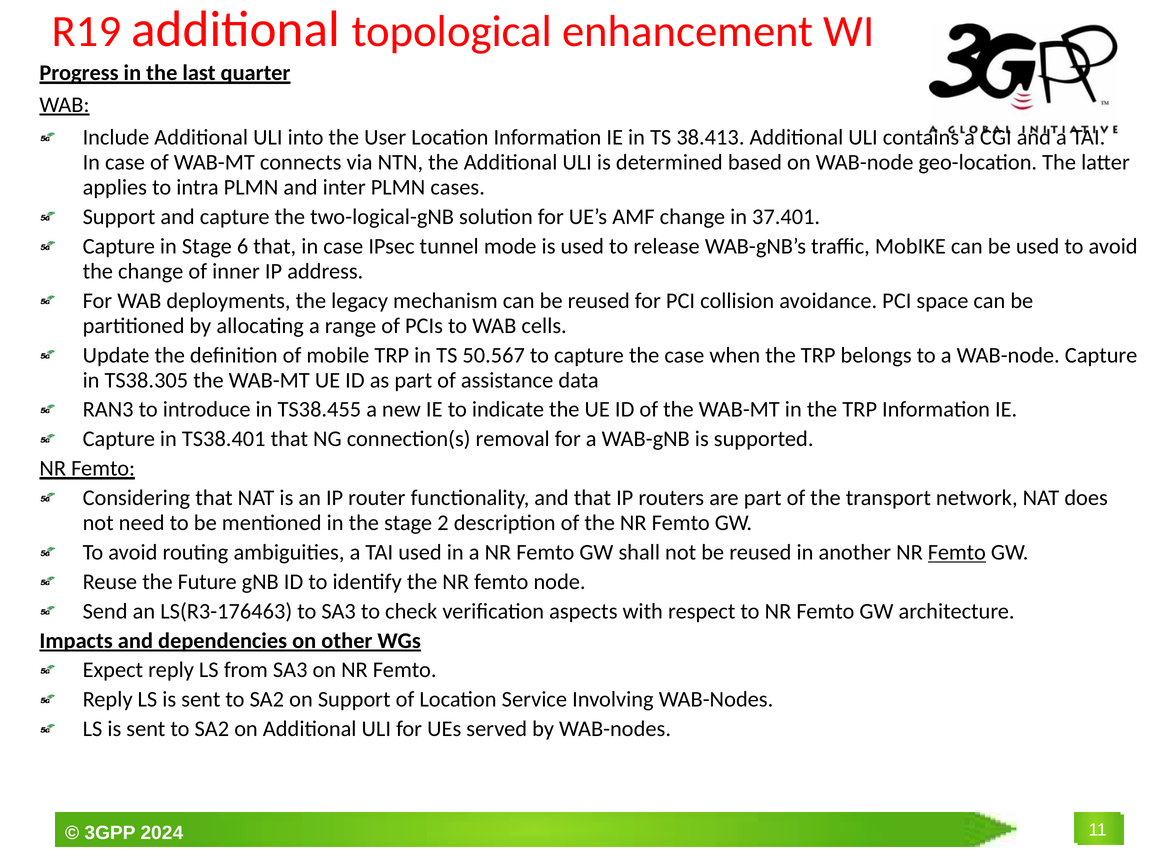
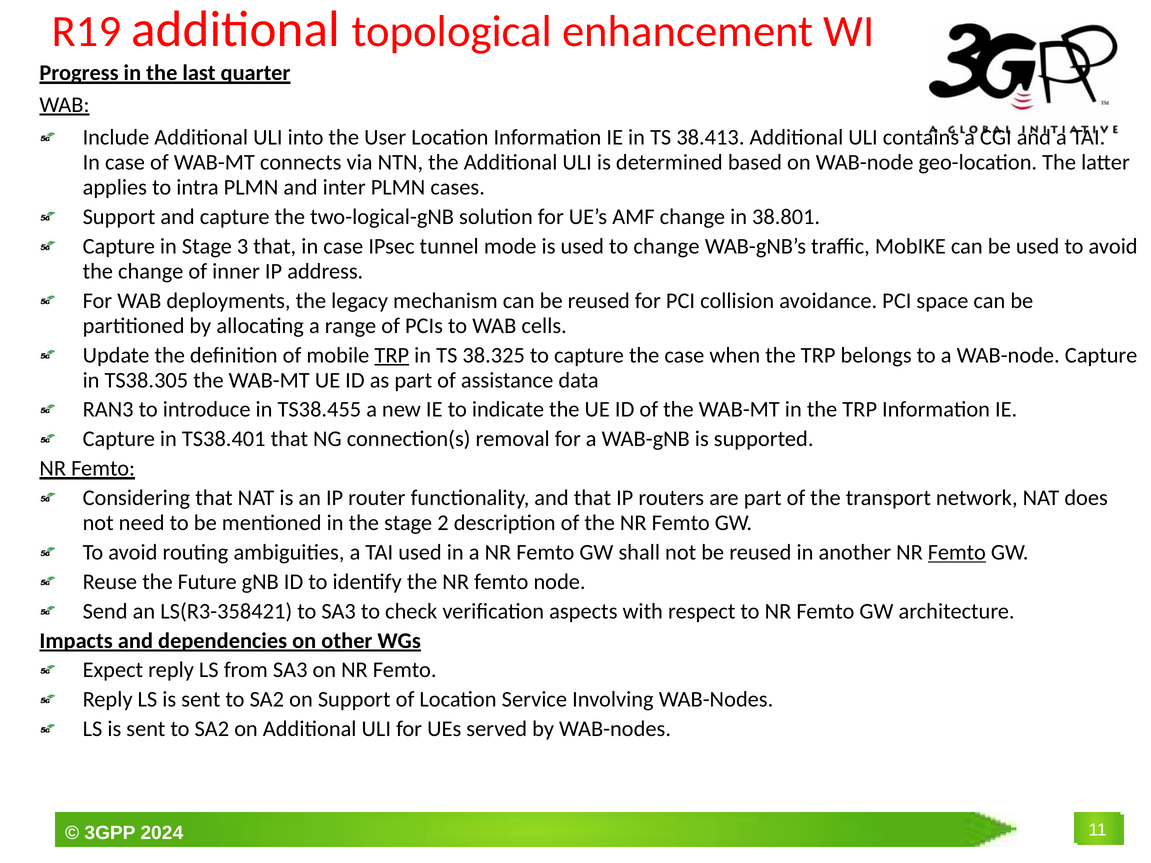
37.401: 37.401 -> 38.801 (786, 217)
6: 6 -> 3 (243, 246)
to release: release -> change (666, 246)
TRP underline: none -> present (392, 355)
50.567: 50.567 -> 38.325 (494, 355)
LS(R3-176463: LS(R3-176463 -> LS(R3-358421 (226, 611)
